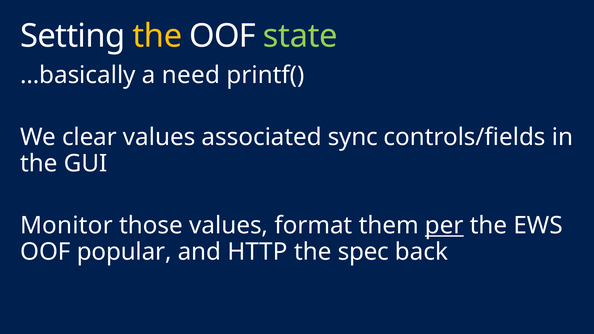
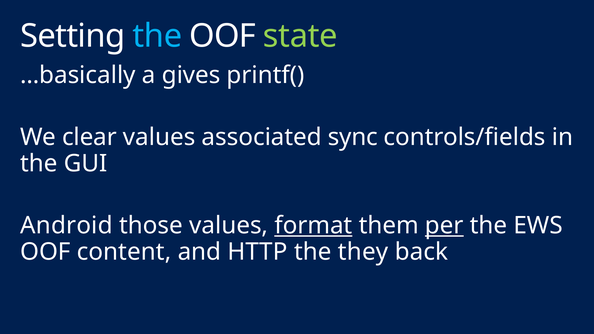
the colour: yellow -> light blue (157, 36)
need: need -> gives (191, 75)
Monitor: Monitor -> Android (66, 226)
format underline: none -> present (313, 226)
popular: popular -> content (124, 252)
spec: spec -> they (363, 252)
